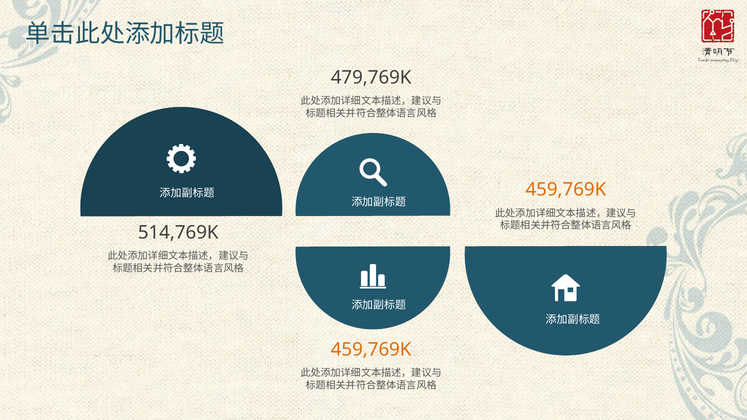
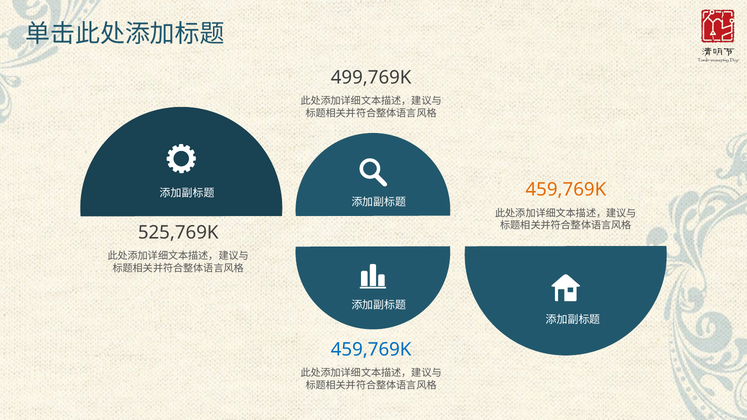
479,769K: 479,769K -> 499,769K (371, 78)
514,769K: 514,769K -> 525,769K (178, 233)
459,769K colour: orange -> blue (371, 350)
